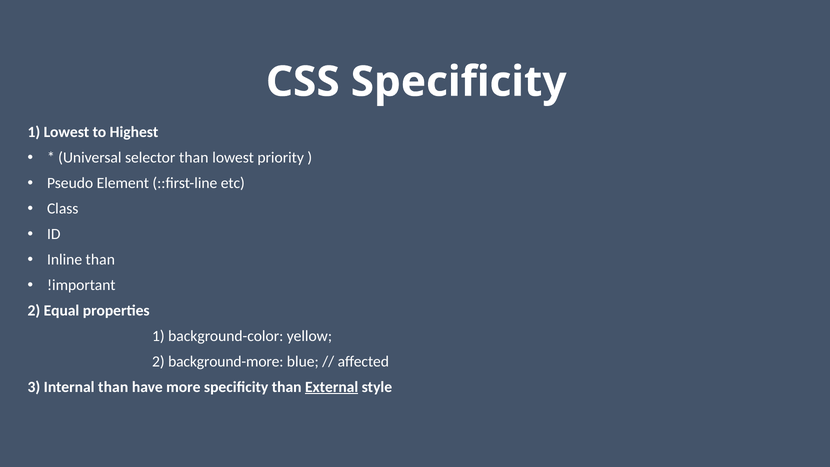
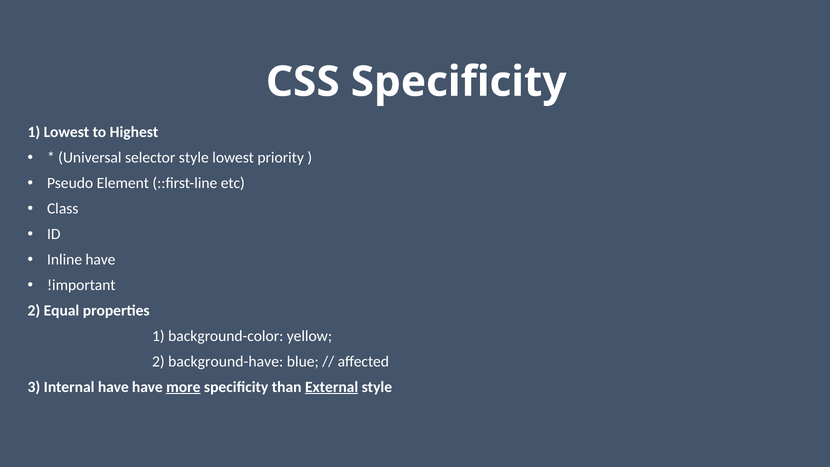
selector than: than -> style (194, 158)
Inline than: than -> have (100, 259)
background-more: background-more -> background-have (226, 361)
Internal than: than -> have (113, 387)
more underline: none -> present (183, 387)
